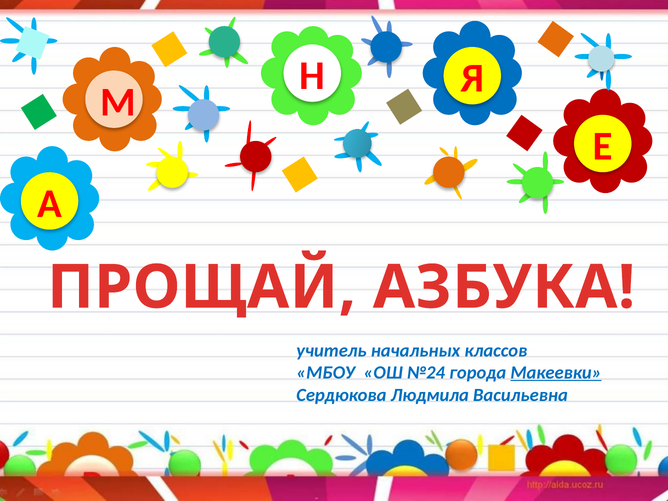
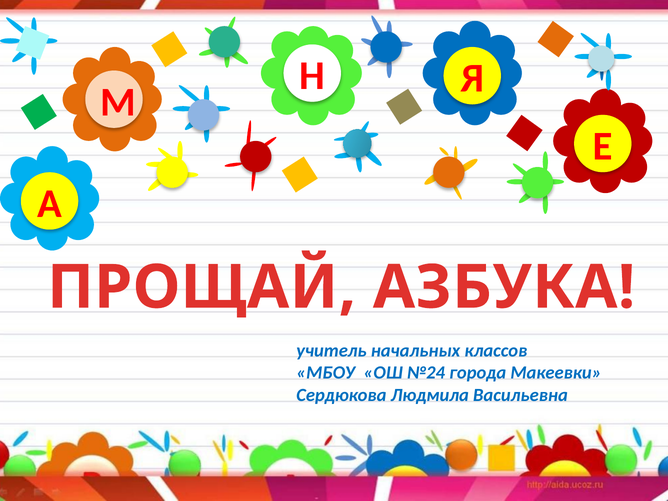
Макеевки underline: present -> none (556, 373)
